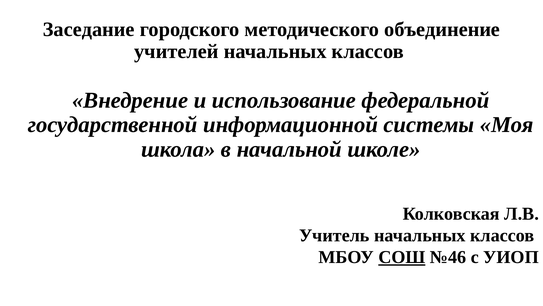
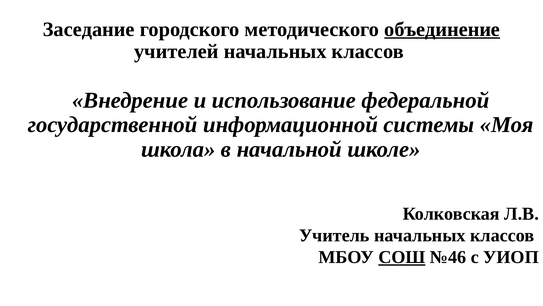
объединение underline: none -> present (442, 29)
